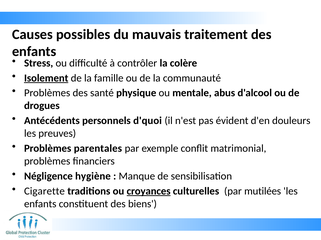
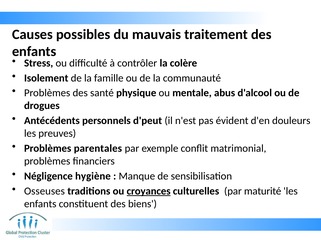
Isolement underline: present -> none (46, 78)
d'quoi: d'quoi -> d'peut (148, 121)
Cigarette: Cigarette -> Osseuses (44, 192)
mutilées: mutilées -> maturité (263, 192)
